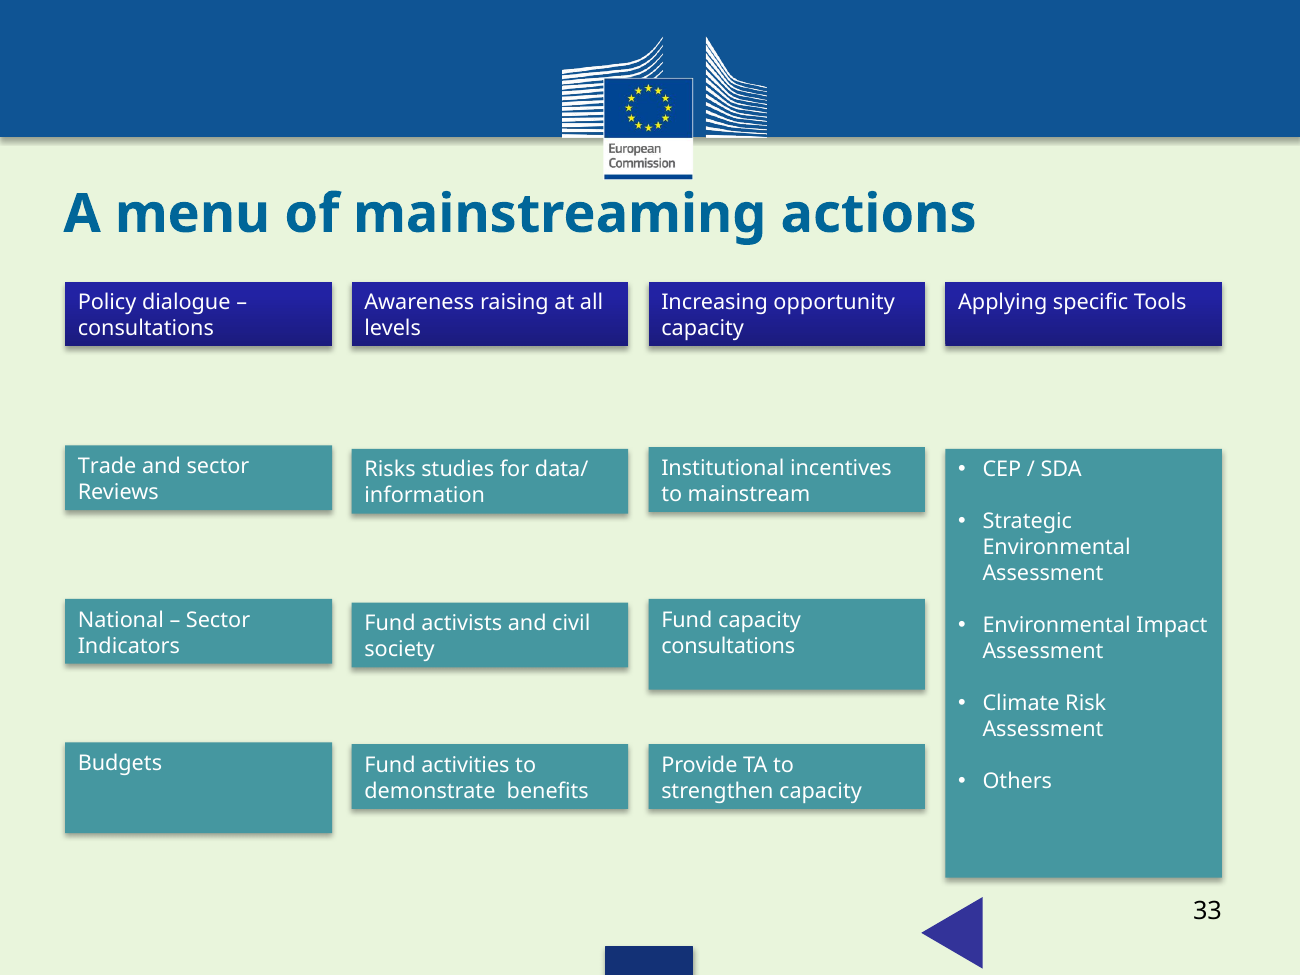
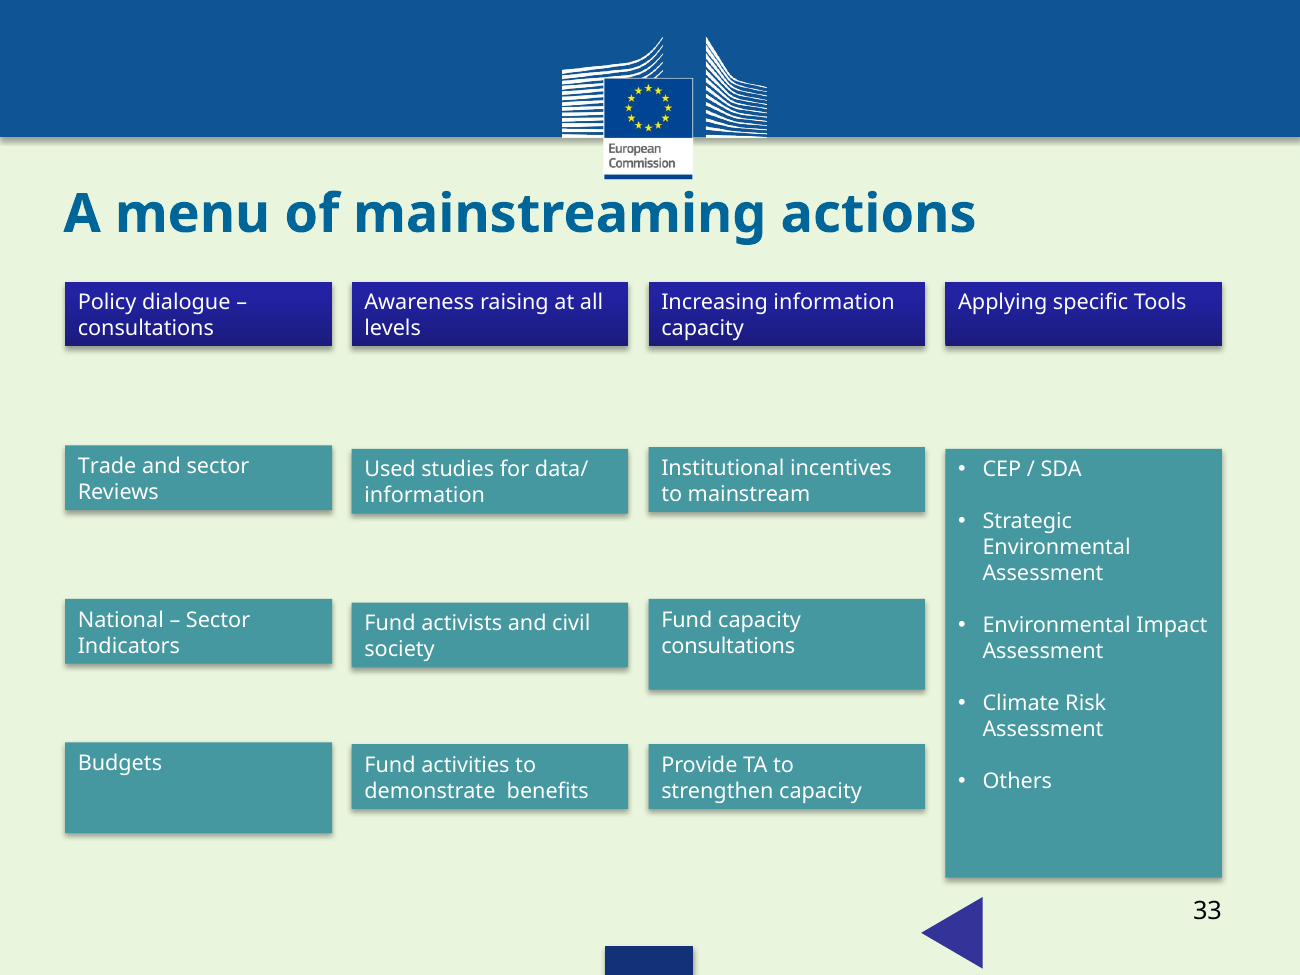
Increasing opportunity: opportunity -> information (834, 303)
Risks: Risks -> Used (390, 470)
